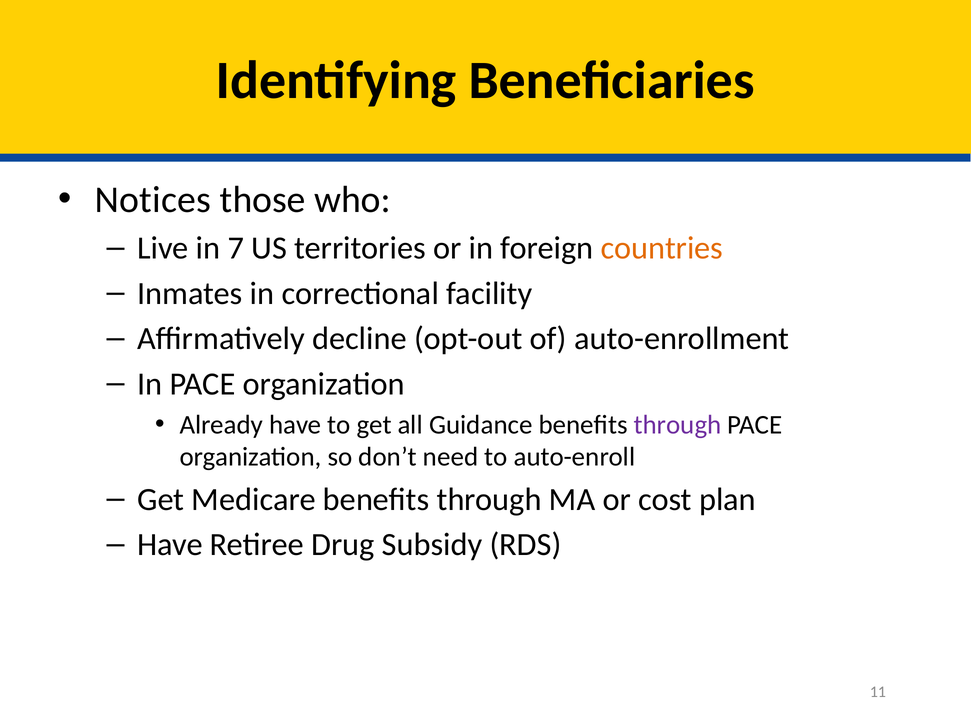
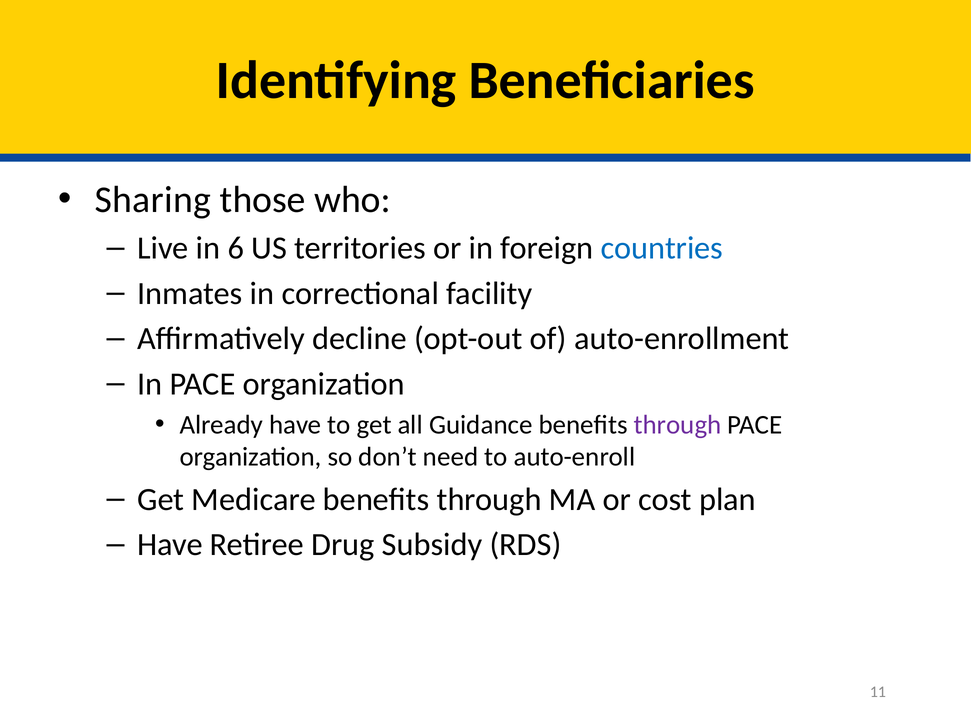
Notices: Notices -> Sharing (153, 200)
7: 7 -> 6 (236, 248)
countries colour: orange -> blue (662, 248)
